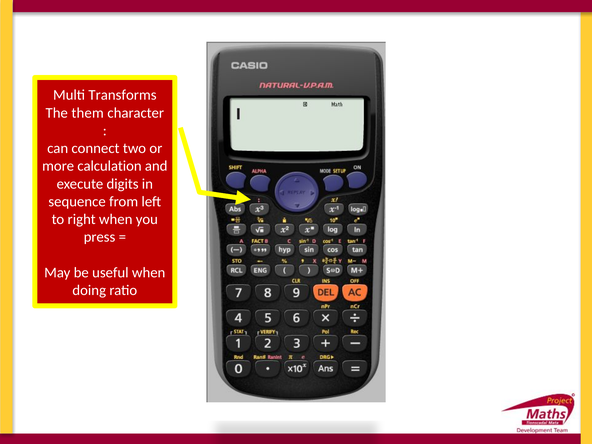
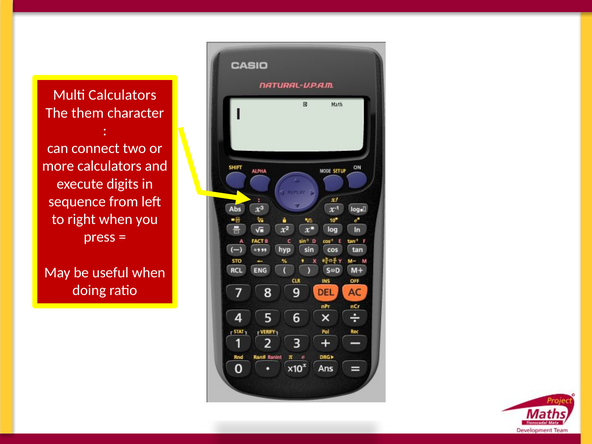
Multi Transforms: Transforms -> Calculators (122, 95)
more calculation: calculation -> calculators (109, 166)
